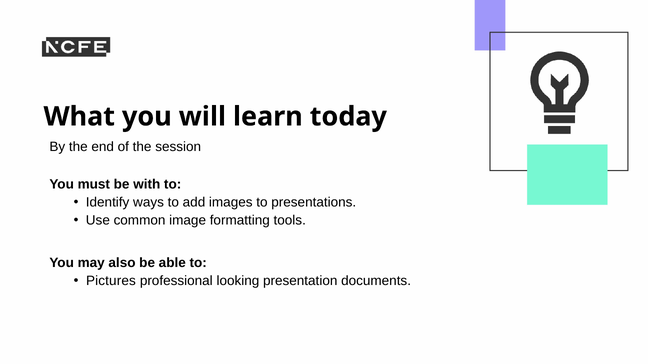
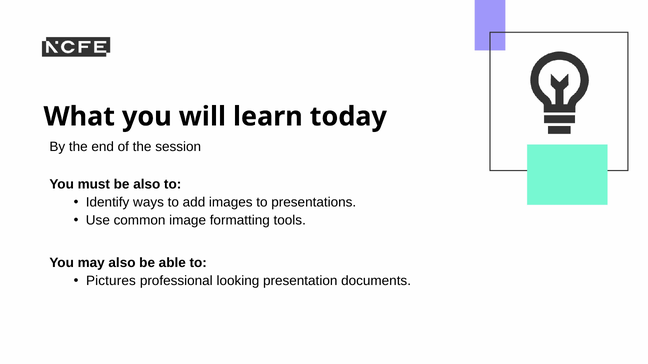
be with: with -> also (147, 185)
